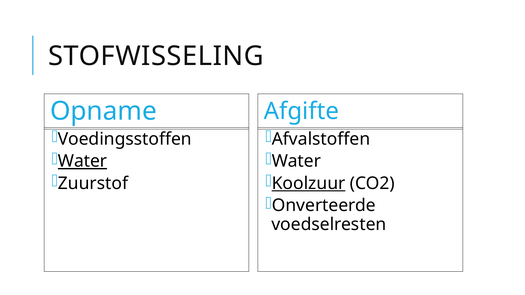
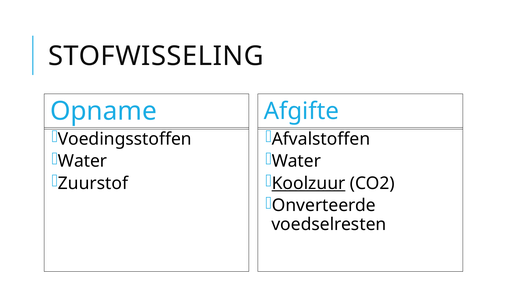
Water underline: present -> none (83, 161)
